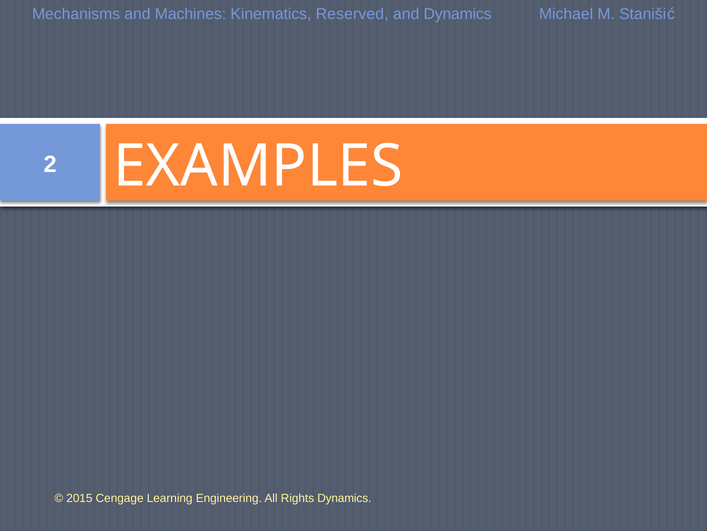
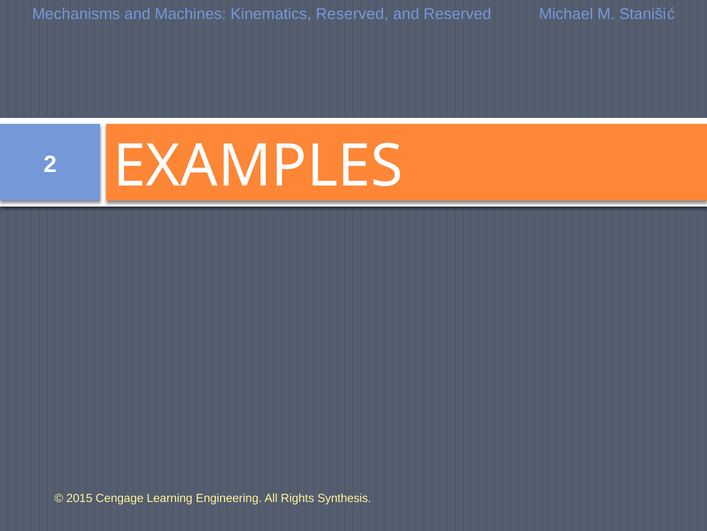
and Dynamics: Dynamics -> Reserved (457, 14)
Rights Dynamics: Dynamics -> Synthesis (344, 498)
